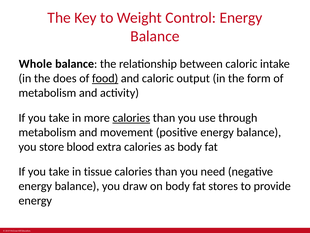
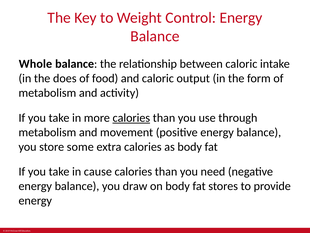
food underline: present -> none (105, 78)
blood: blood -> some (80, 147)
tissue: tissue -> cause (98, 171)
